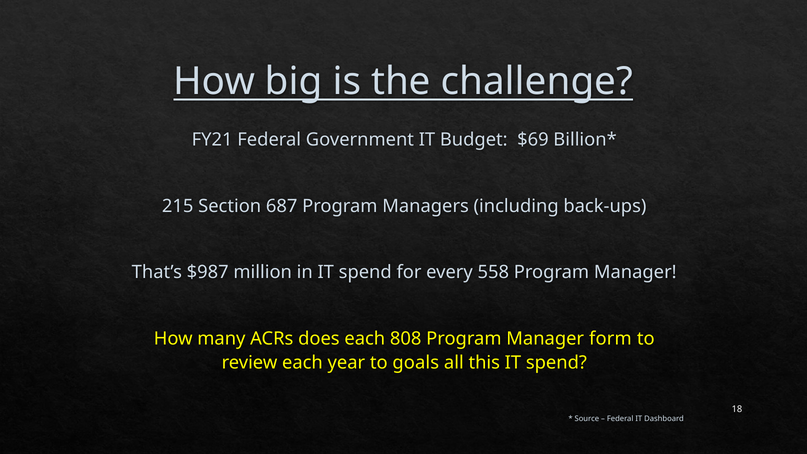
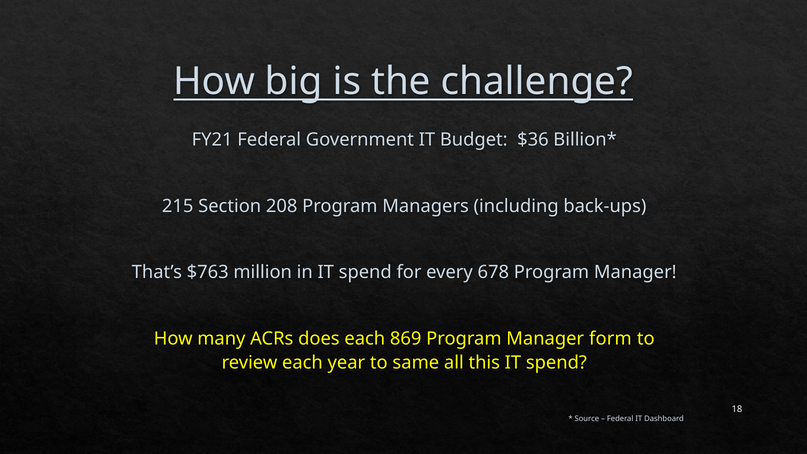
$69: $69 -> $36 (533, 140)
687: 687 -> 208 (282, 206)
$987: $987 -> $763 (208, 272)
558: 558 -> 678 (493, 272)
808: 808 -> 869 (406, 339)
goals: goals -> same (416, 363)
